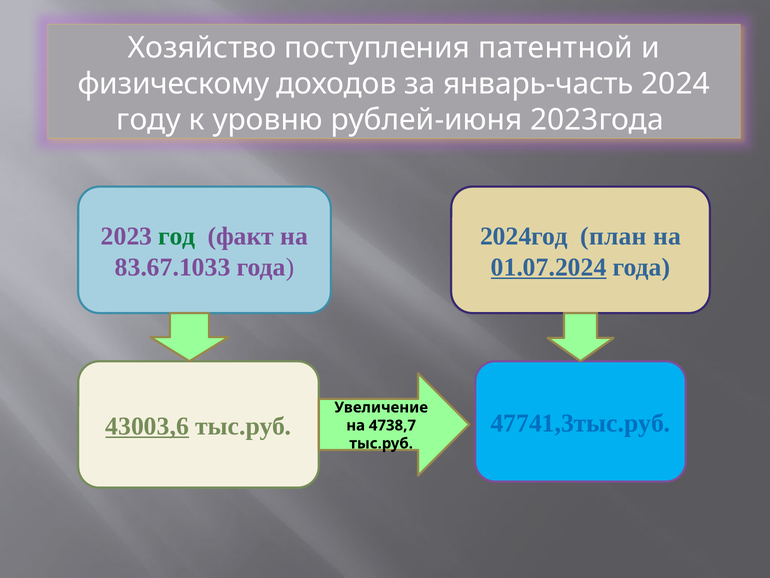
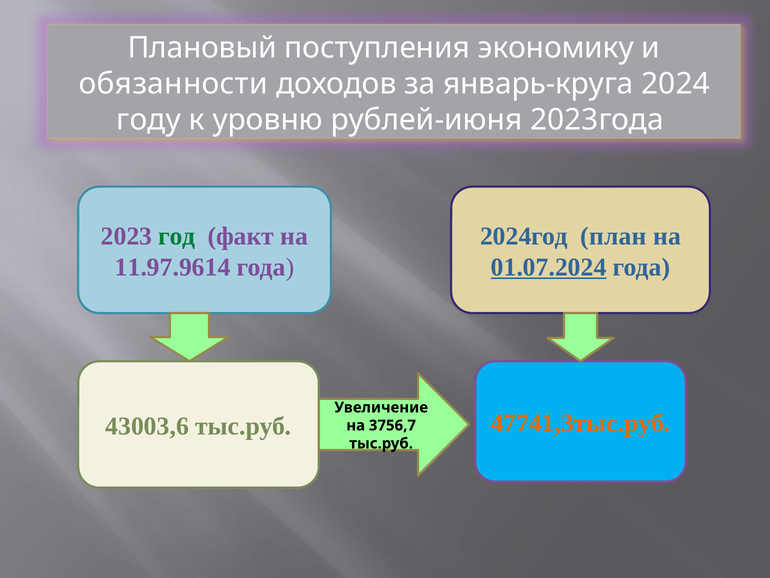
Хозяйство: Хозяйство -> Плановый (202, 48)
патентной: патентной -> экономику (556, 48)
физическому: физическому -> обязанности (173, 84)
январь-часть: январь-часть -> январь-круга (538, 84)
83.67.1033: 83.67.1033 -> 11.97.9614 (173, 267)
43003,6 underline: present -> none (147, 426)
47741,3тыс.руб colour: blue -> orange (580, 423)
4738,7: 4738,7 -> 3756,7 (392, 425)
